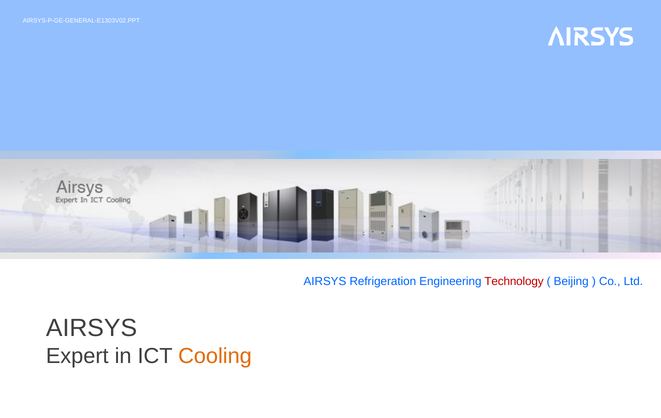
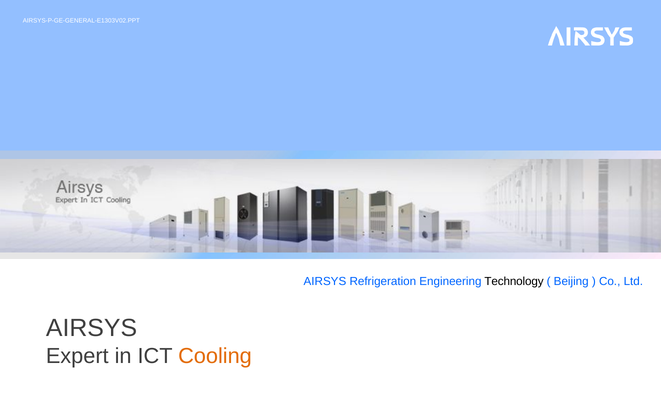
Technology colour: red -> black (514, 282)
